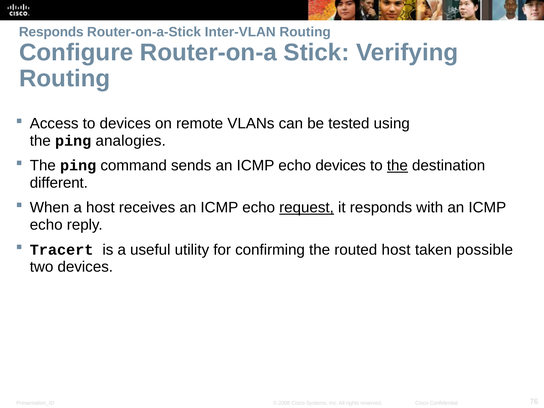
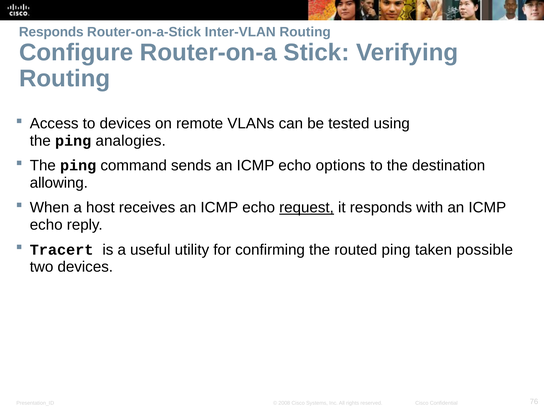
echo devices: devices -> options (341, 166)
the underline: present -> none (397, 166)
different: different -> allowing (59, 183)
routed host: host -> ping (396, 250)
